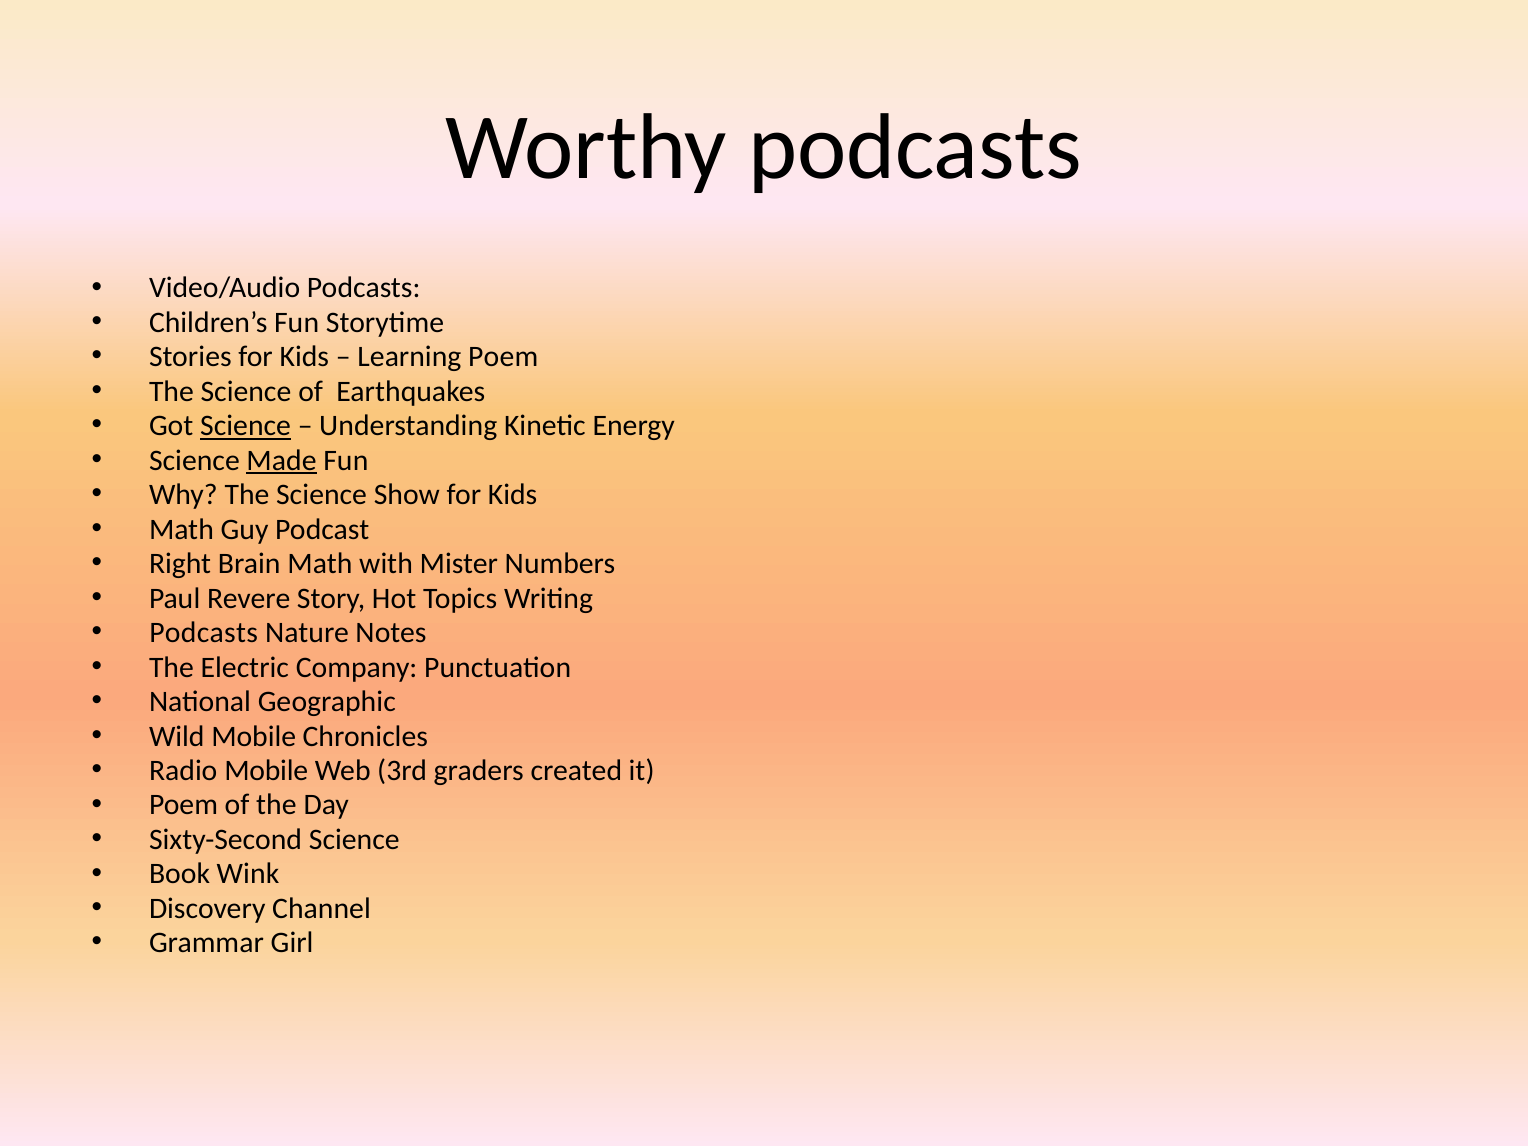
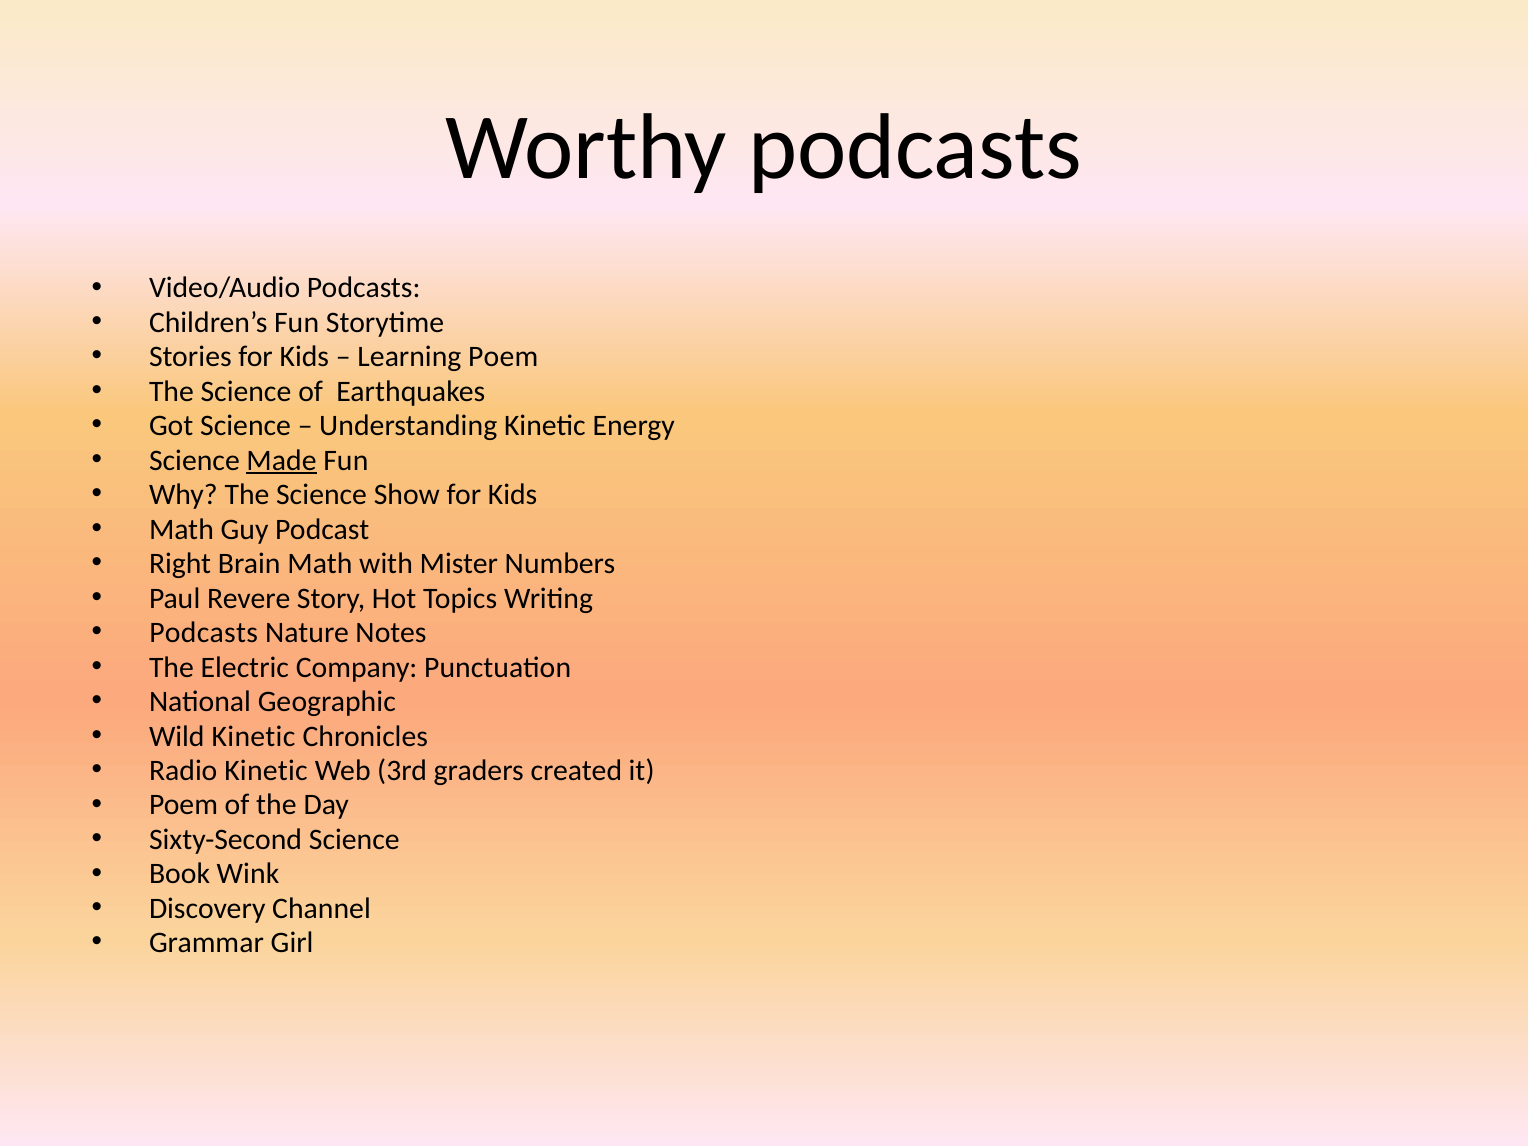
Science underline: present -> none (246, 426)
Wild Mobile: Mobile -> Kinetic (254, 736)
Radio Mobile: Mobile -> Kinetic (266, 771)
